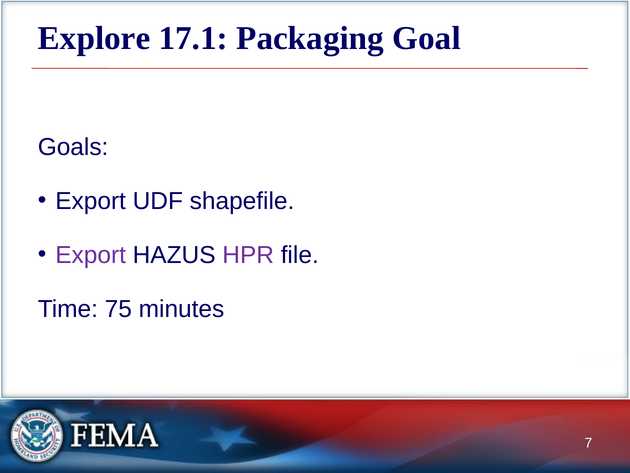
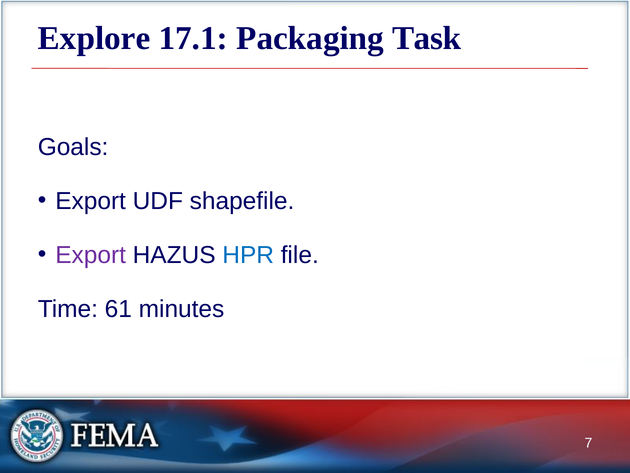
Goal: Goal -> Task (427, 38)
HPR colour: purple -> blue (248, 255)
75: 75 -> 61 (118, 309)
